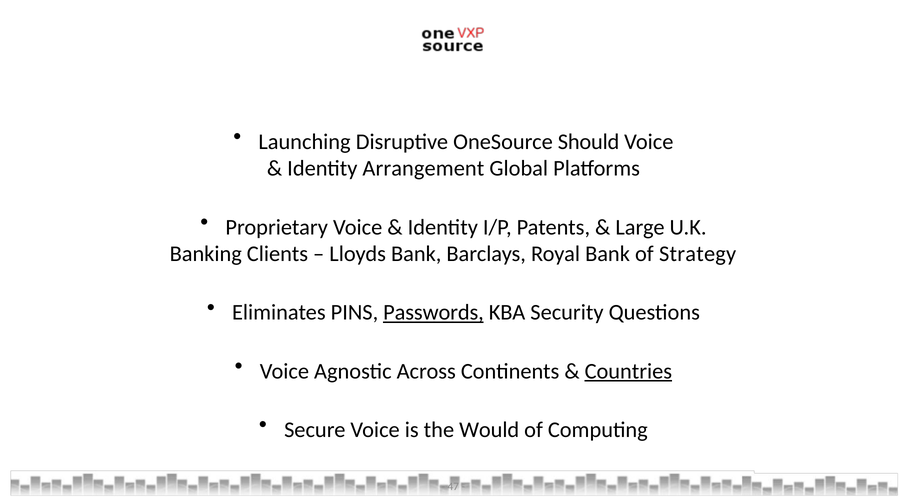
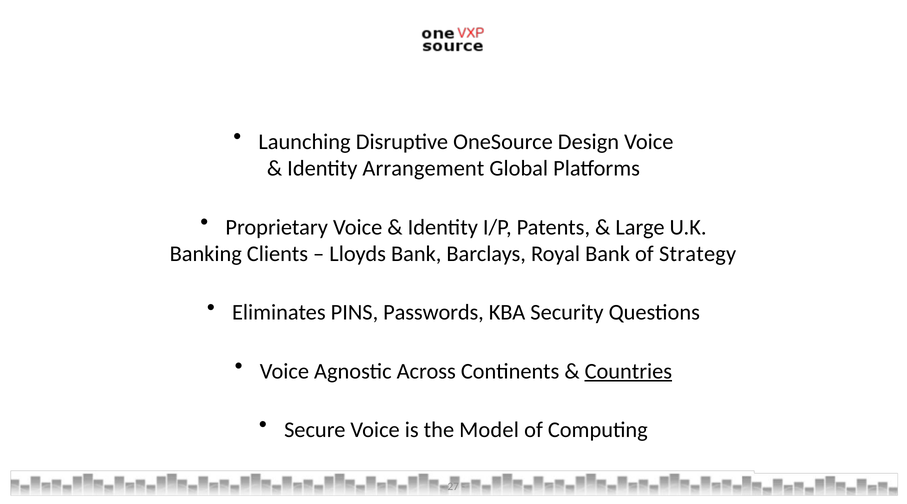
Should: Should -> Design (588, 142)
Passwords underline: present -> none (434, 312)
Would: Would -> Model (489, 430)
47: 47 -> 27 (453, 487)
